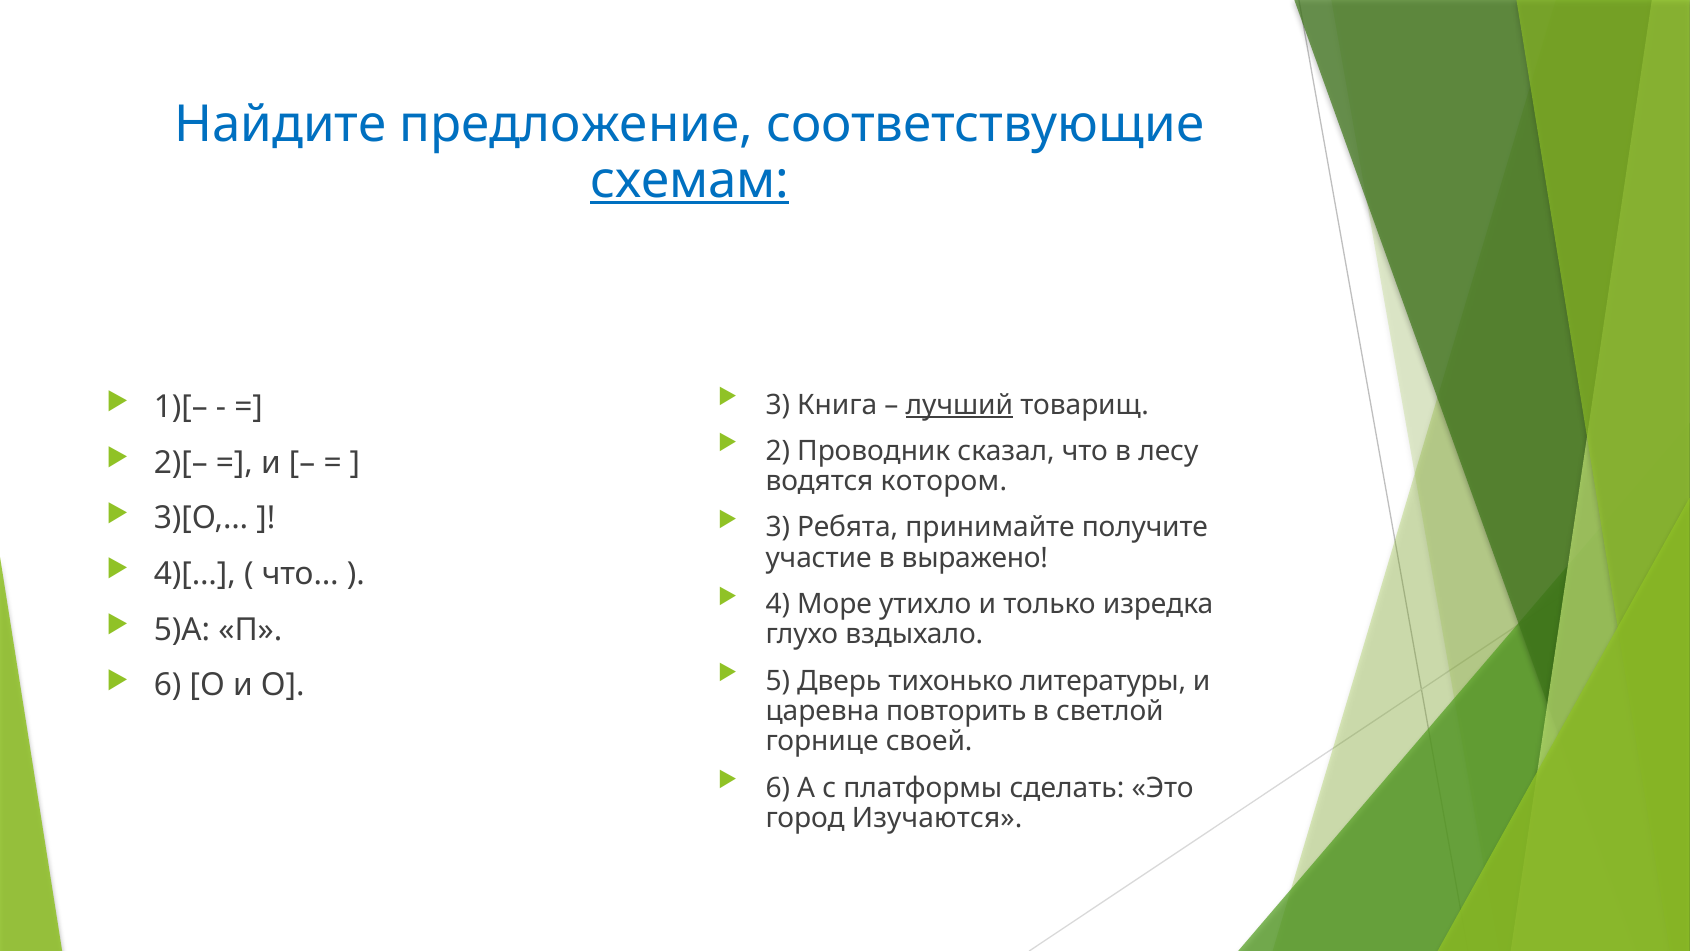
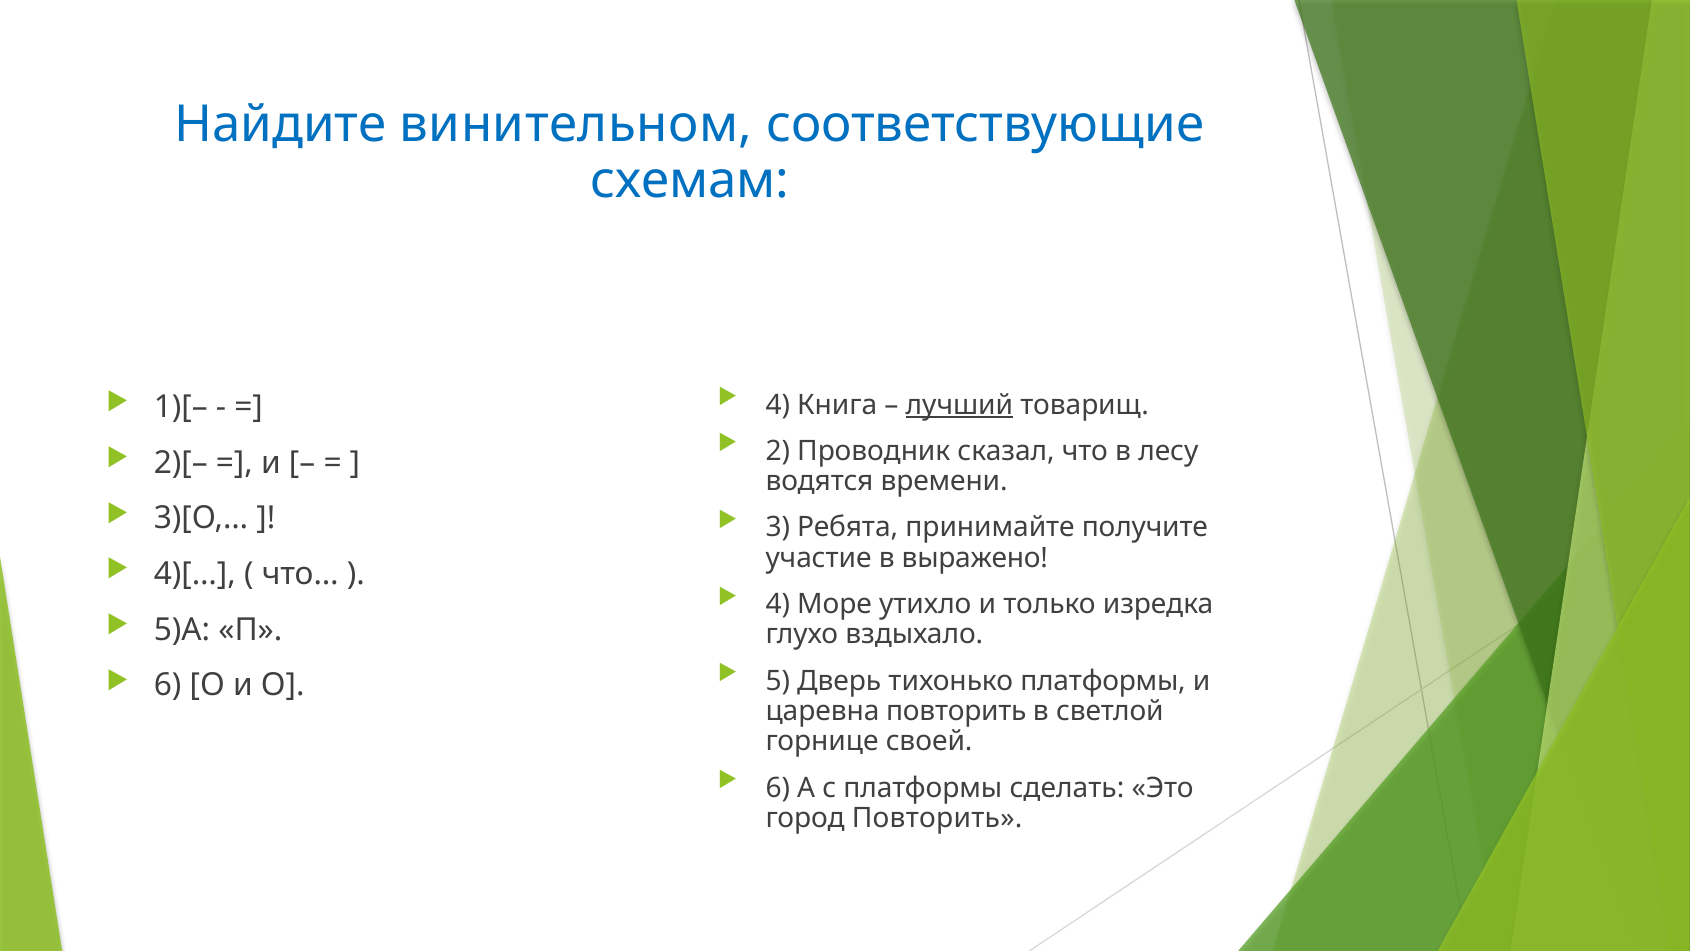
предложение: предложение -> винительном (576, 125)
схемам underline: present -> none (690, 180)
3: 3 -> 4 (778, 405)
котором: котором -> времени (944, 481)
тихонько литературы: литературы -> платформы (1103, 681)
город Изучаются: Изучаются -> Повторить (937, 818)
